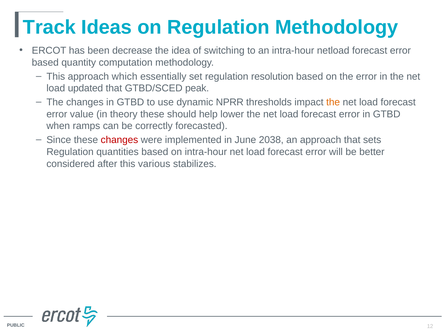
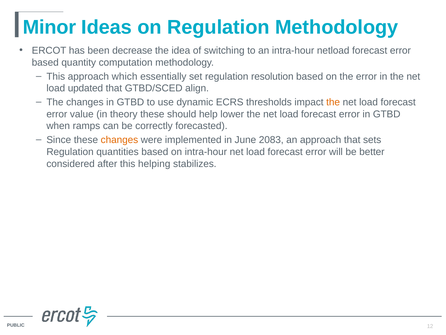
Track: Track -> Minor (49, 27)
peak: peak -> align (197, 88)
NPRR: NPRR -> ECRS (230, 102)
changes colour: red -> orange (119, 140)
2038: 2038 -> 2083 (271, 140)
various: various -> helping (154, 163)
